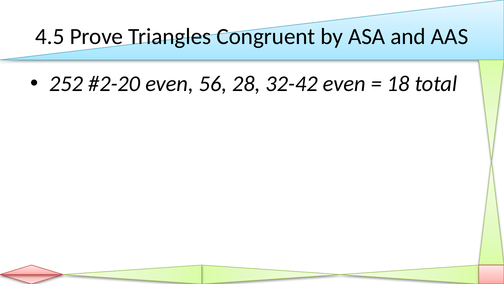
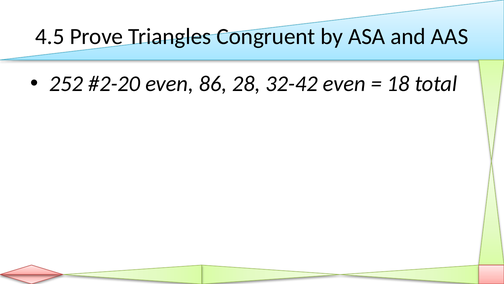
56: 56 -> 86 (213, 84)
